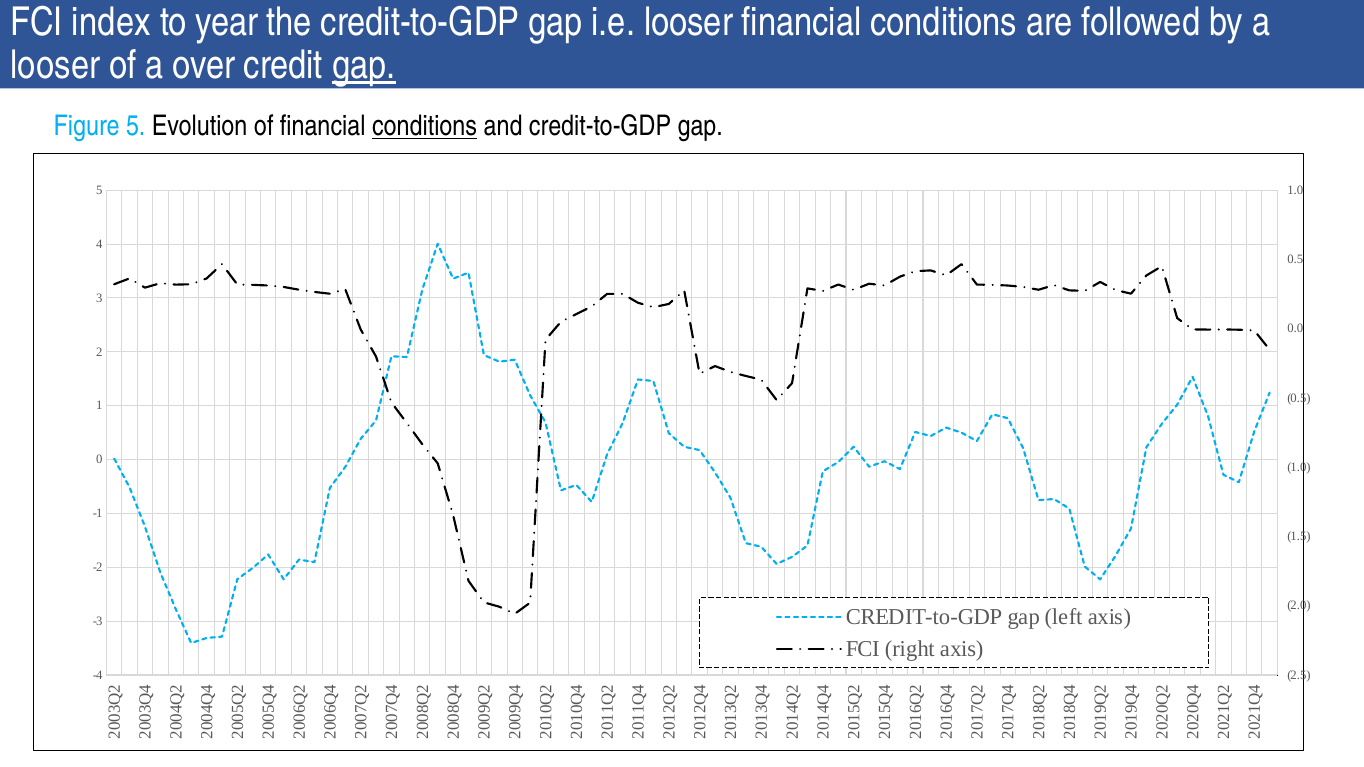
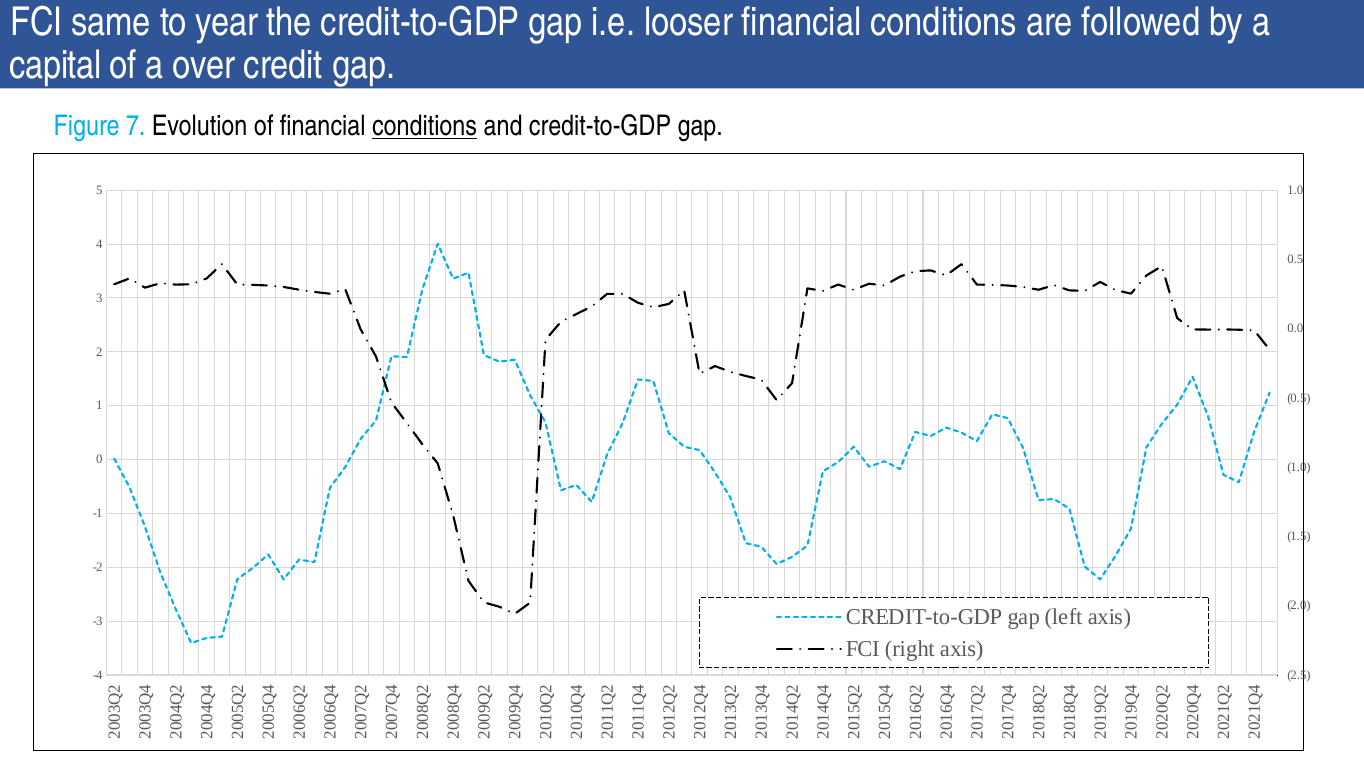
index: index -> same (111, 23)
looser: looser -> capital (56, 66)
gap underline: present -> none (364, 66)
Figure 5: 5 -> 7 (136, 126)
